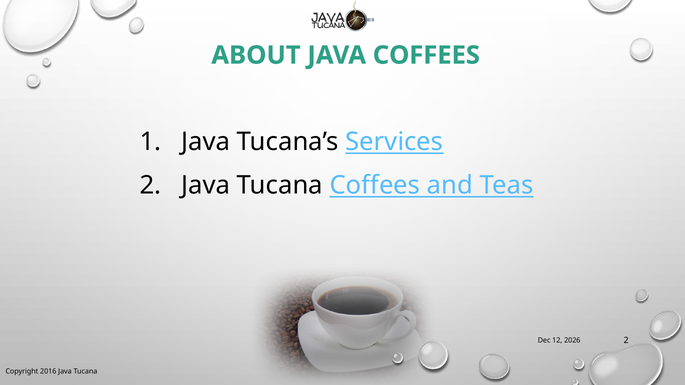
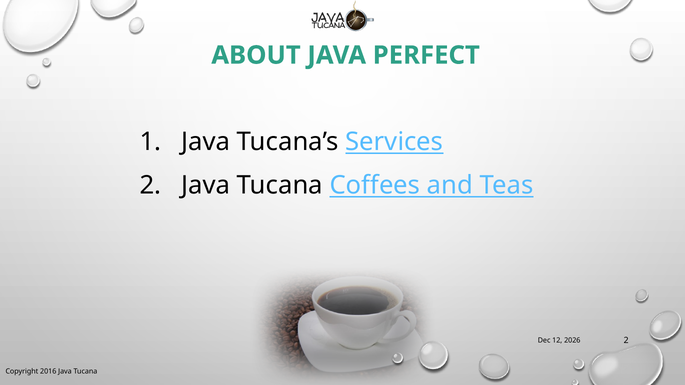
JAVA COFFEES: COFFEES -> PERFECT (426, 55)
